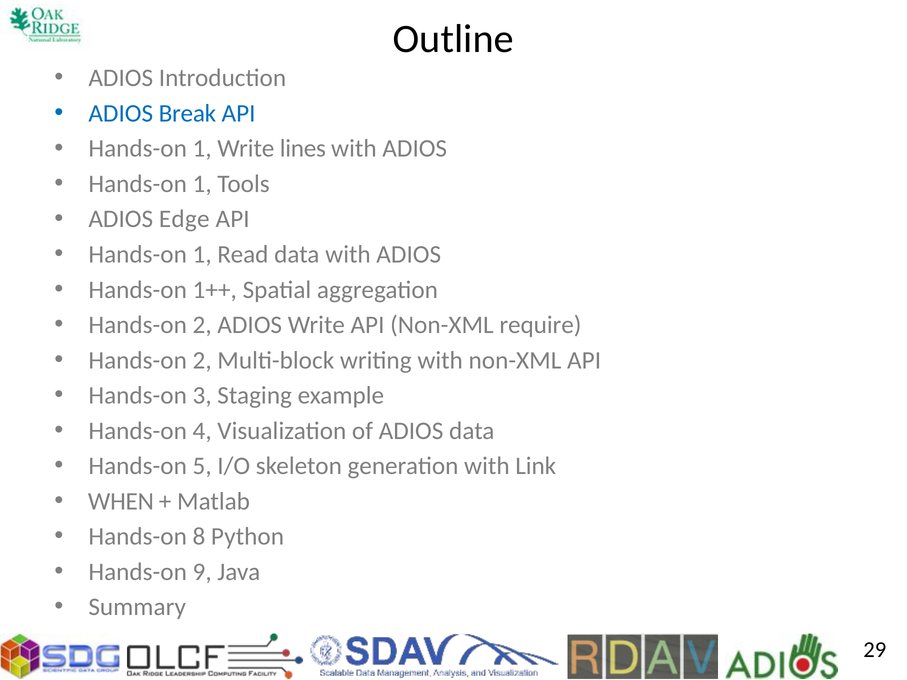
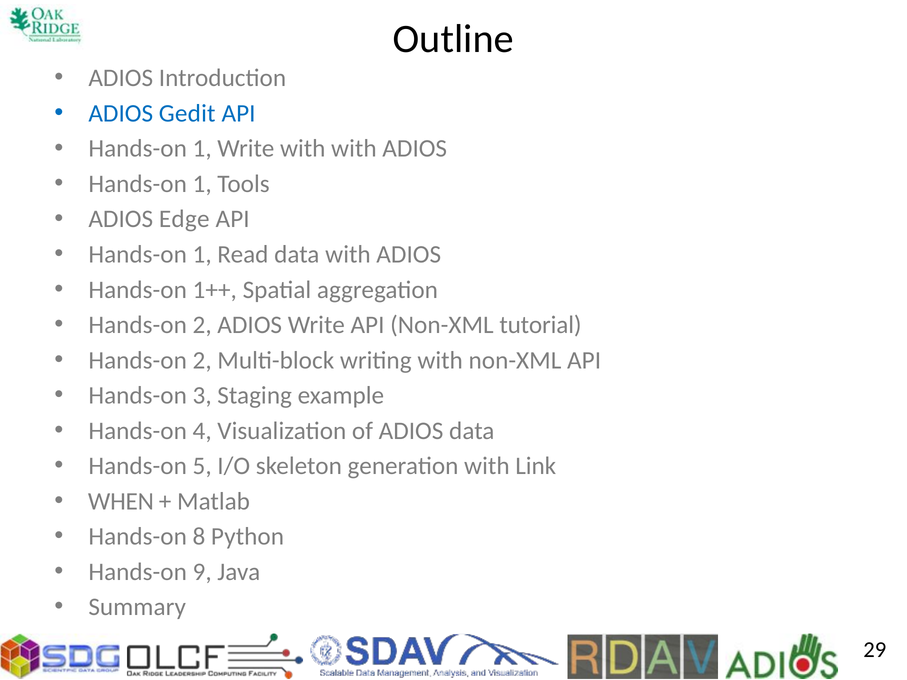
Break: Break -> Gedit (187, 113)
Write lines: lines -> with (303, 149)
require: require -> tutorial (540, 325)
